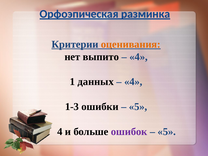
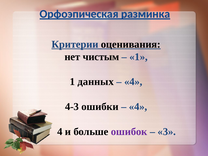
оценивания colour: orange -> black (131, 44)
выпито: выпито -> чистым (101, 57)
4: 4 -> 1 (139, 57)
1-3: 1-3 -> 4-3 (72, 107)
5: 5 -> 4 (138, 107)
5: 5 -> 3 (167, 132)
